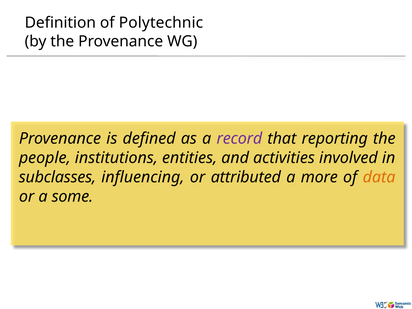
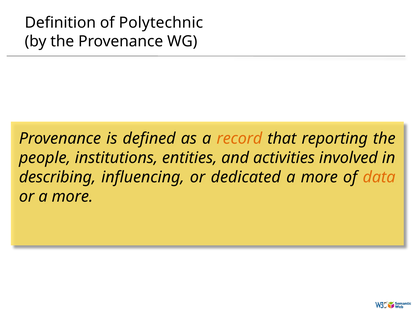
record colour: purple -> orange (239, 139)
subclasses: subclasses -> describing (57, 177)
attributed: attributed -> dedicated (246, 177)
or a some: some -> more (72, 196)
